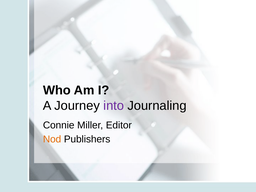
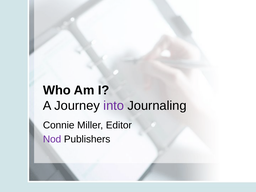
Nod colour: orange -> purple (52, 139)
